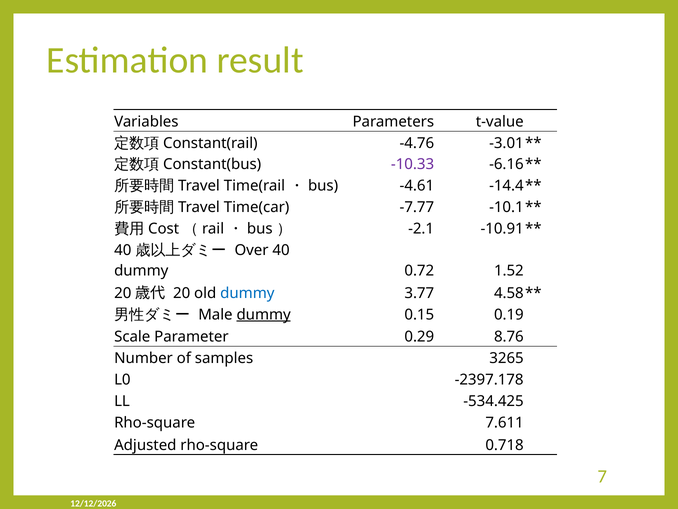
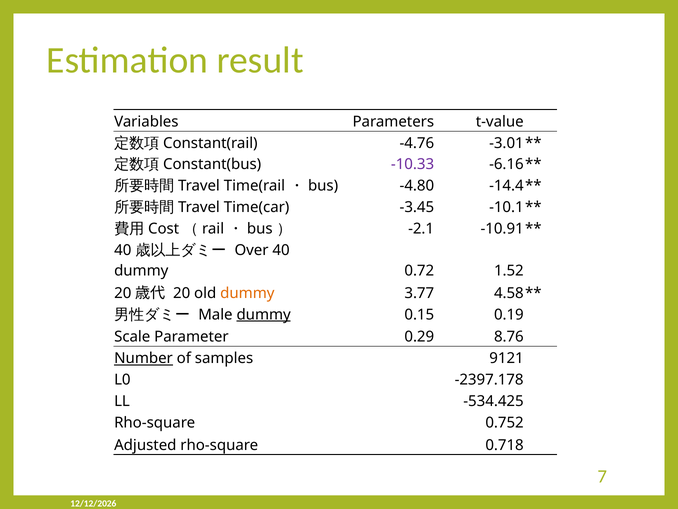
-4.61: -4.61 -> -4.80 (417, 186)
-7.77: -7.77 -> -3.45 (417, 207)
dummy colour: blue -> orange (247, 293)
Number underline: none -> present (144, 358)
3265: 3265 -> 9121 (507, 358)
7.611: 7.611 -> 0.752 (505, 422)
